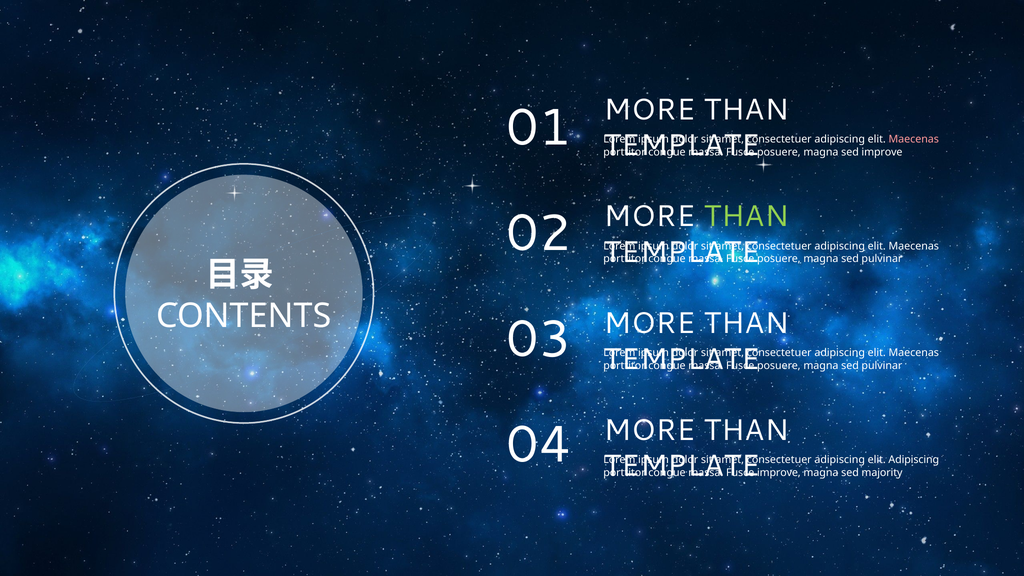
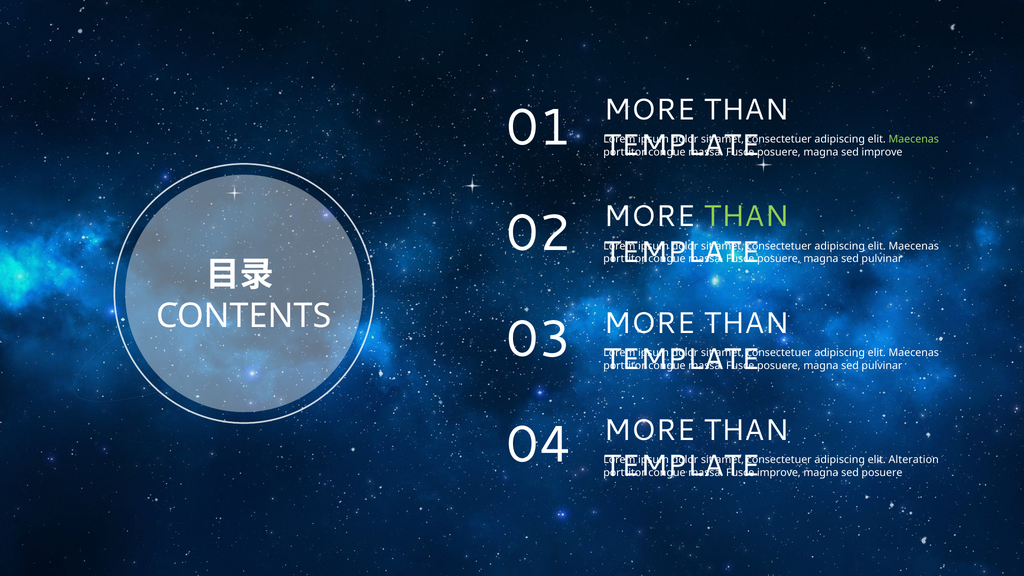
Maecenas colour: pink -> light green (914, 139)
elit Adipiscing: Adipiscing -> Alteration (914, 460)
sed majority: majority -> posuere (882, 472)
